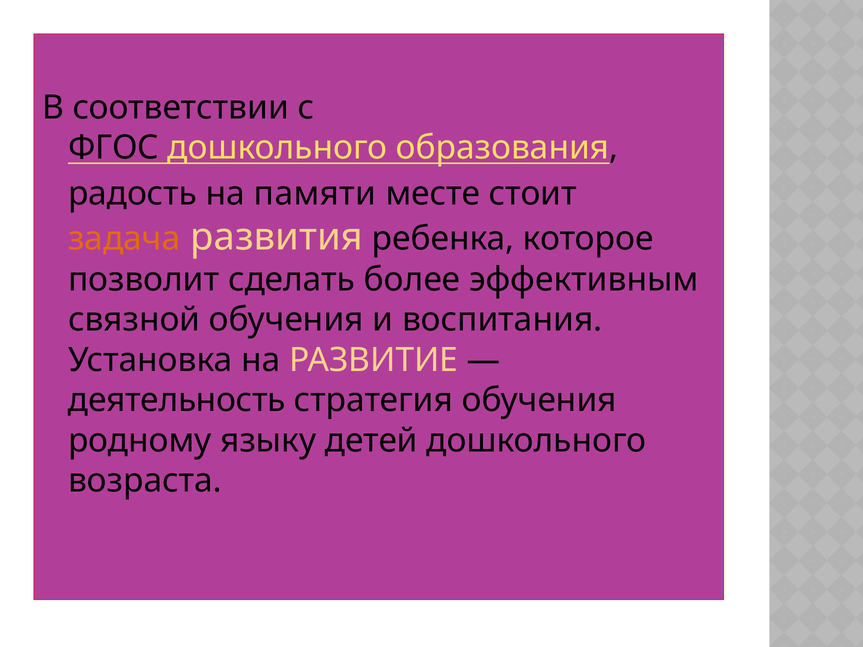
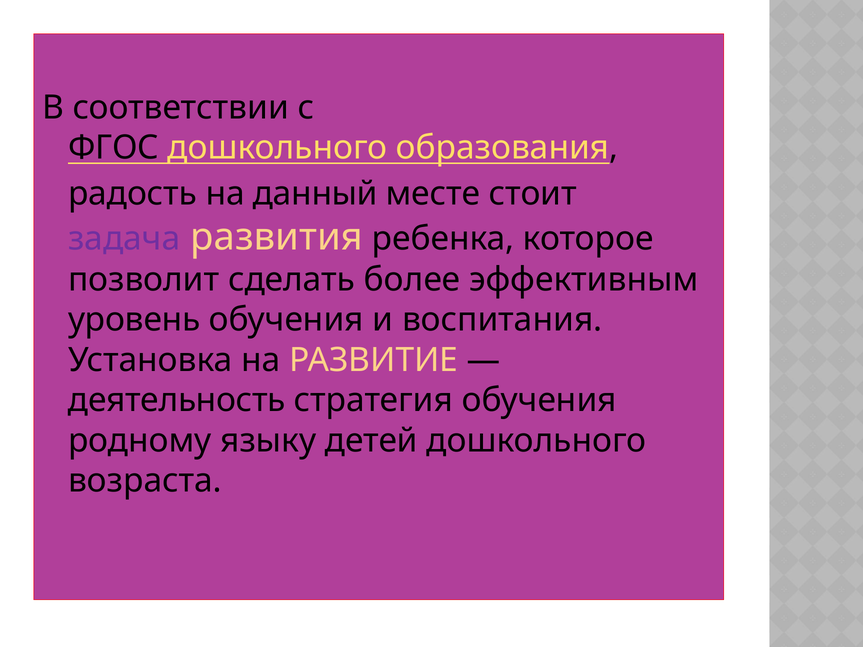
памяти: памяти -> данный (315, 194)
задача colour: orange -> purple (124, 239)
связной: связной -> уровень (134, 320)
